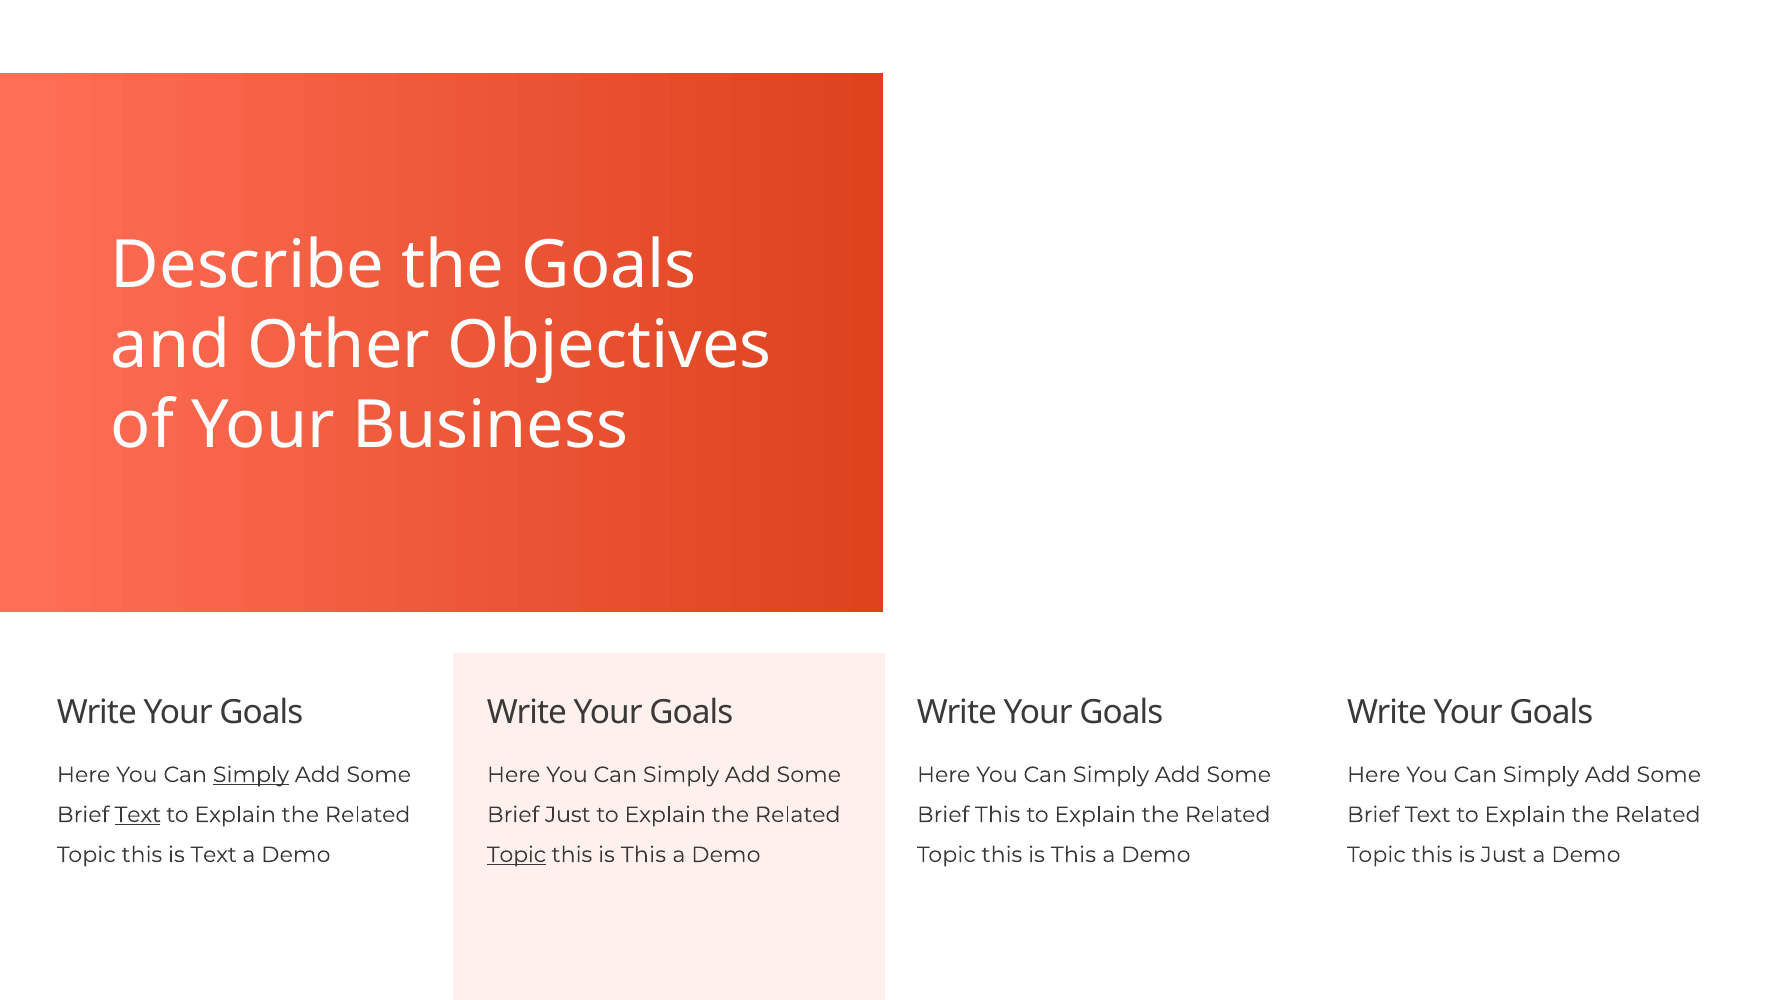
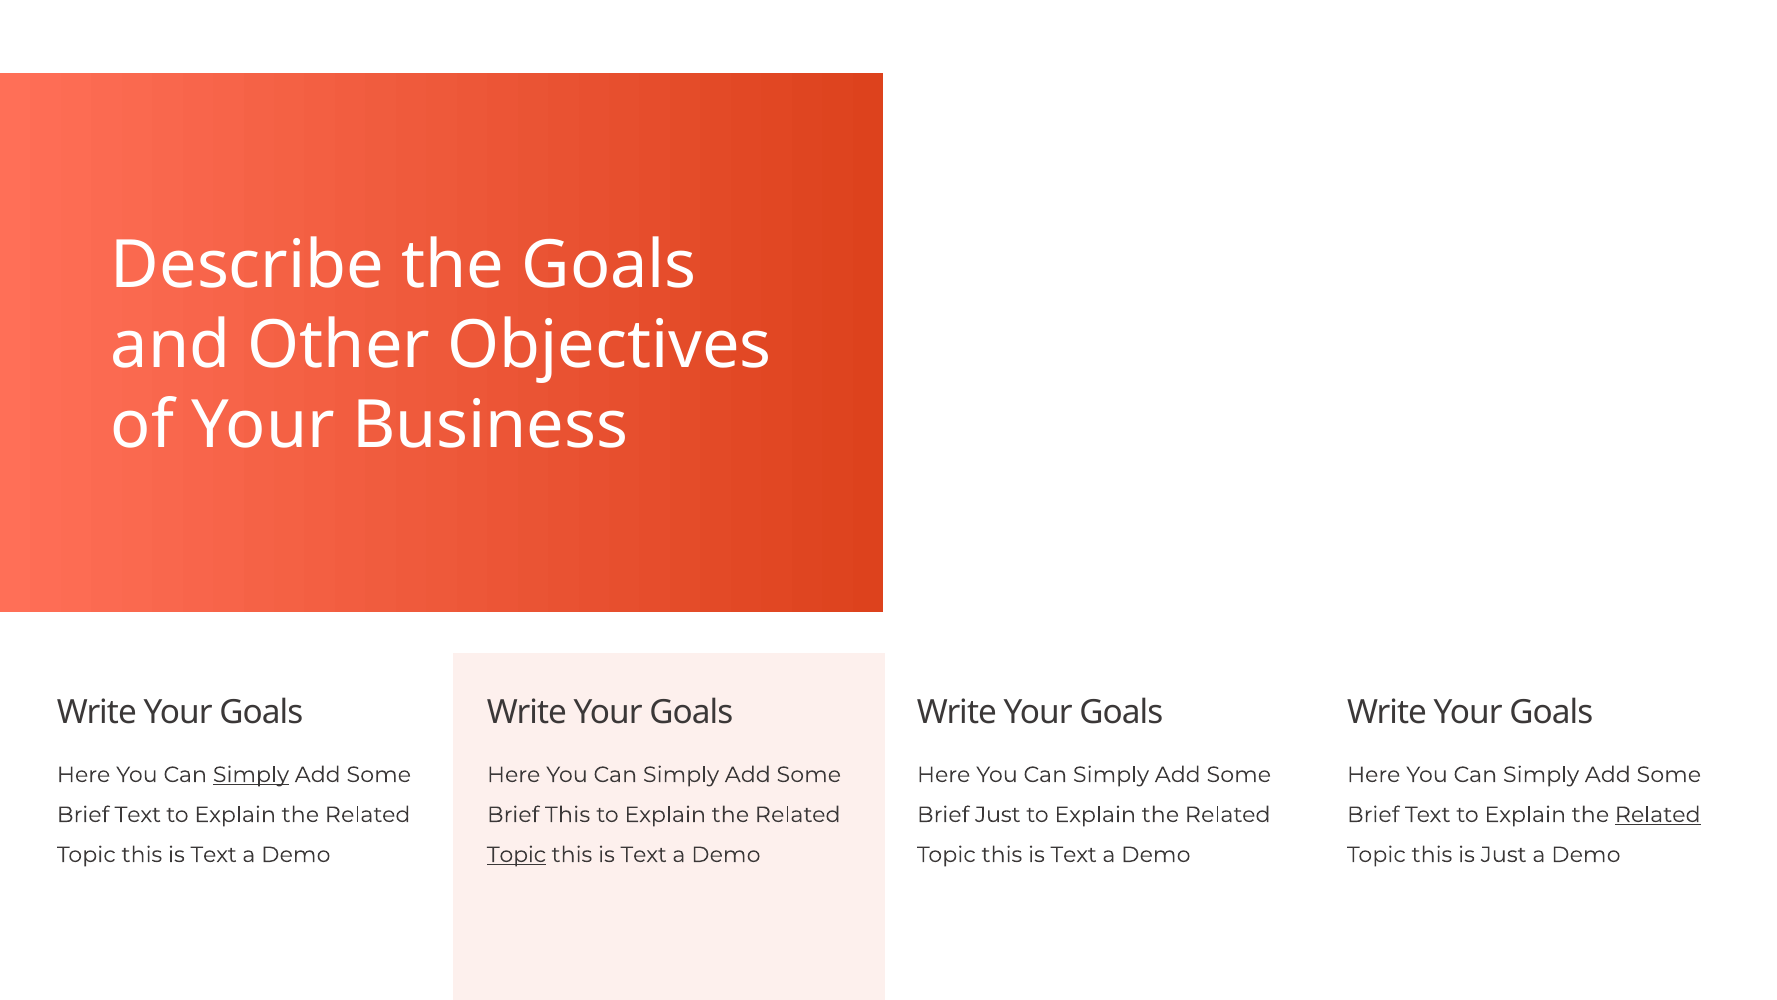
Text underline: present -> none (138, 814)
Brief Just: Just -> This (568, 814)
Brief This: This -> Just (998, 814)
Related underline: none -> present (1658, 814)
This: This -> Text (644, 854)
This: This -> Text (1074, 854)
